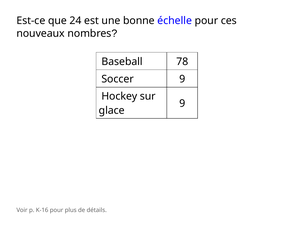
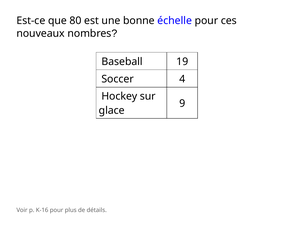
24: 24 -> 80 (75, 21)
78: 78 -> 19 (182, 61)
Soccer 9: 9 -> 4 (182, 79)
